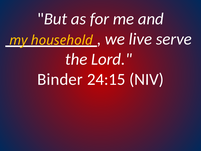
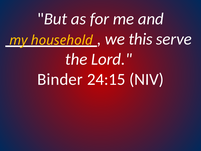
live: live -> this (141, 39)
